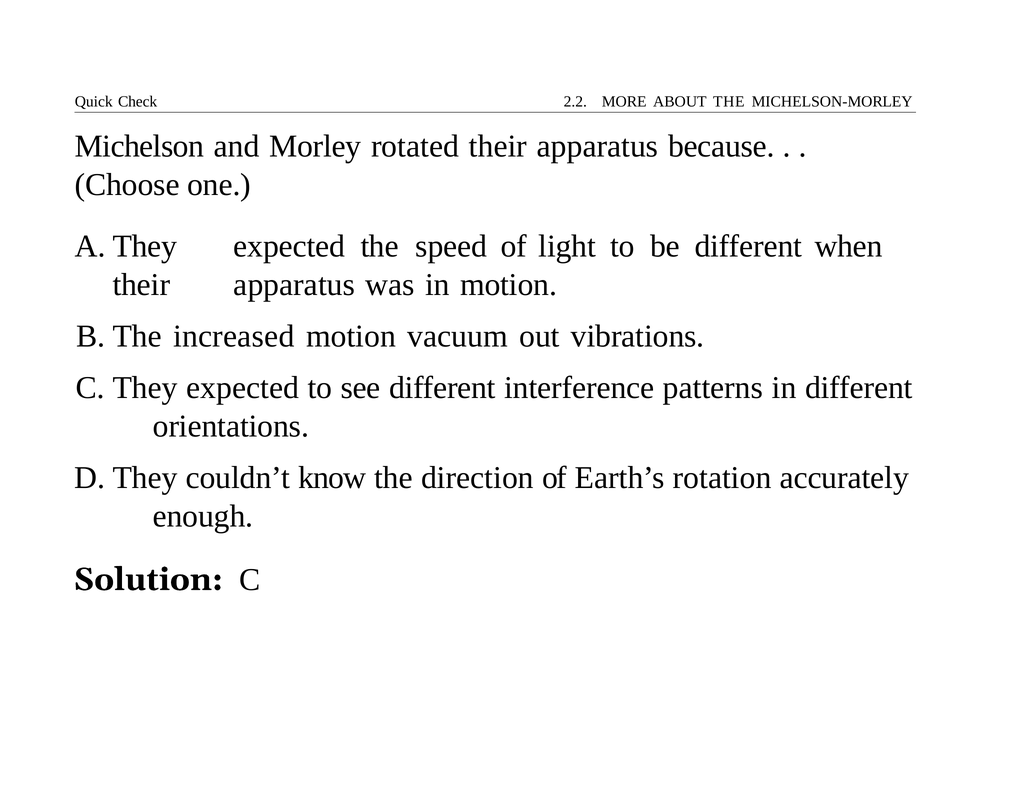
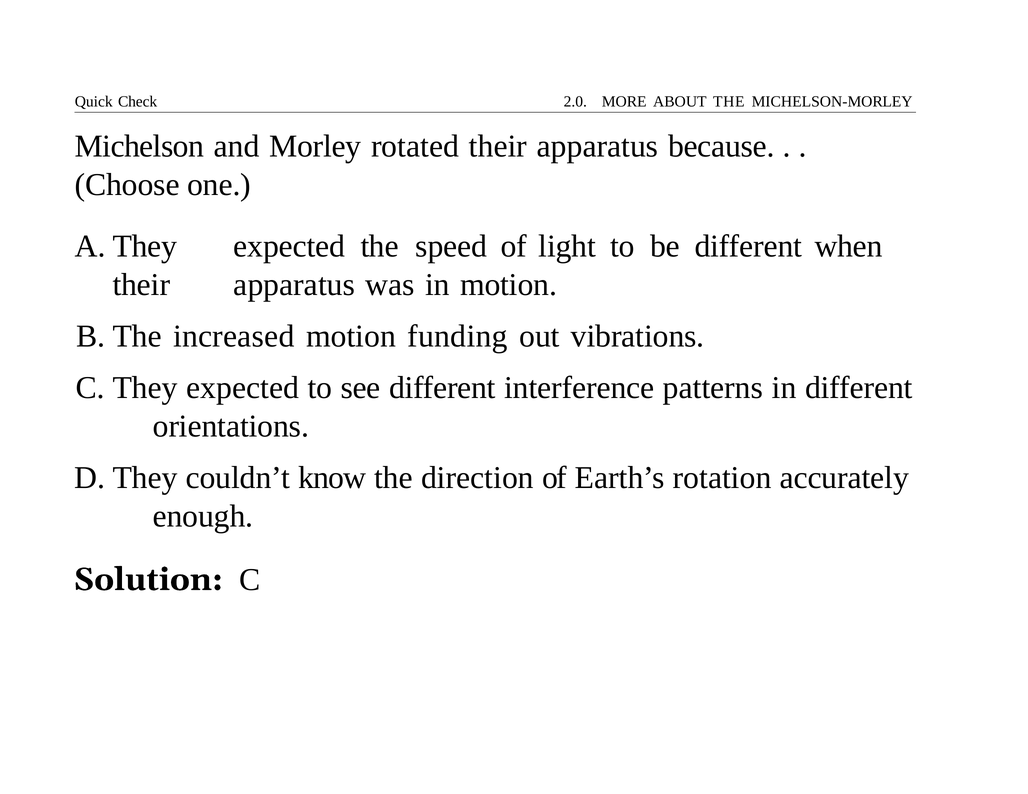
2.2: 2.2 -> 2.0 (575, 101)
vacuum: vacuum -> funding (457, 336)
